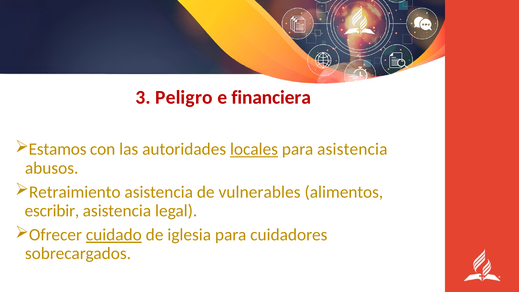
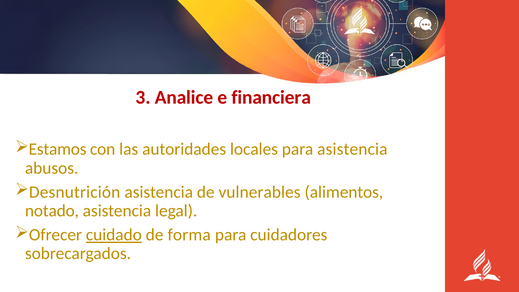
Peligro: Peligro -> Analice (184, 98)
locales underline: present -> none (254, 149)
Retraimiento: Retraimiento -> Desnutrición (75, 192)
escribir: escribir -> notado (52, 211)
iglesia: iglesia -> forma (189, 235)
